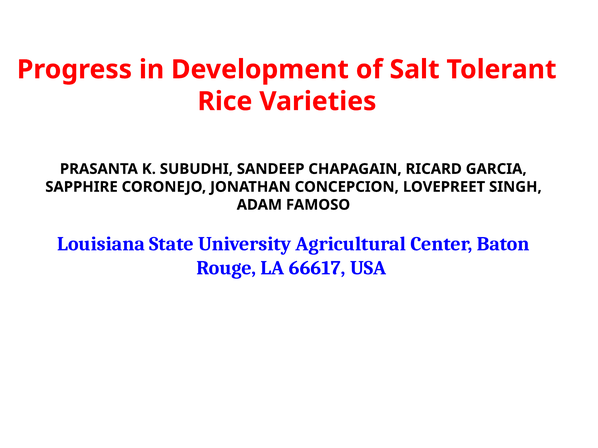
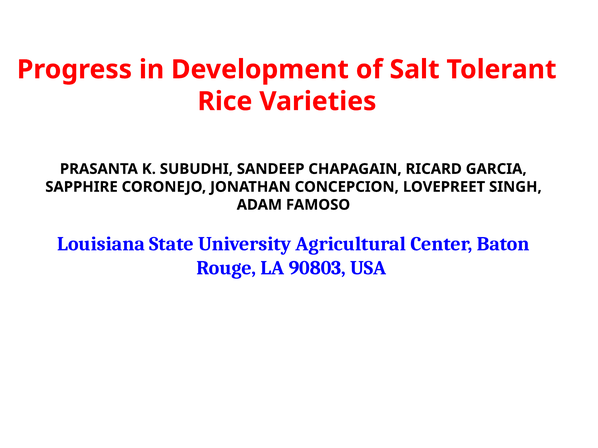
66617: 66617 -> 90803 (317, 268)
